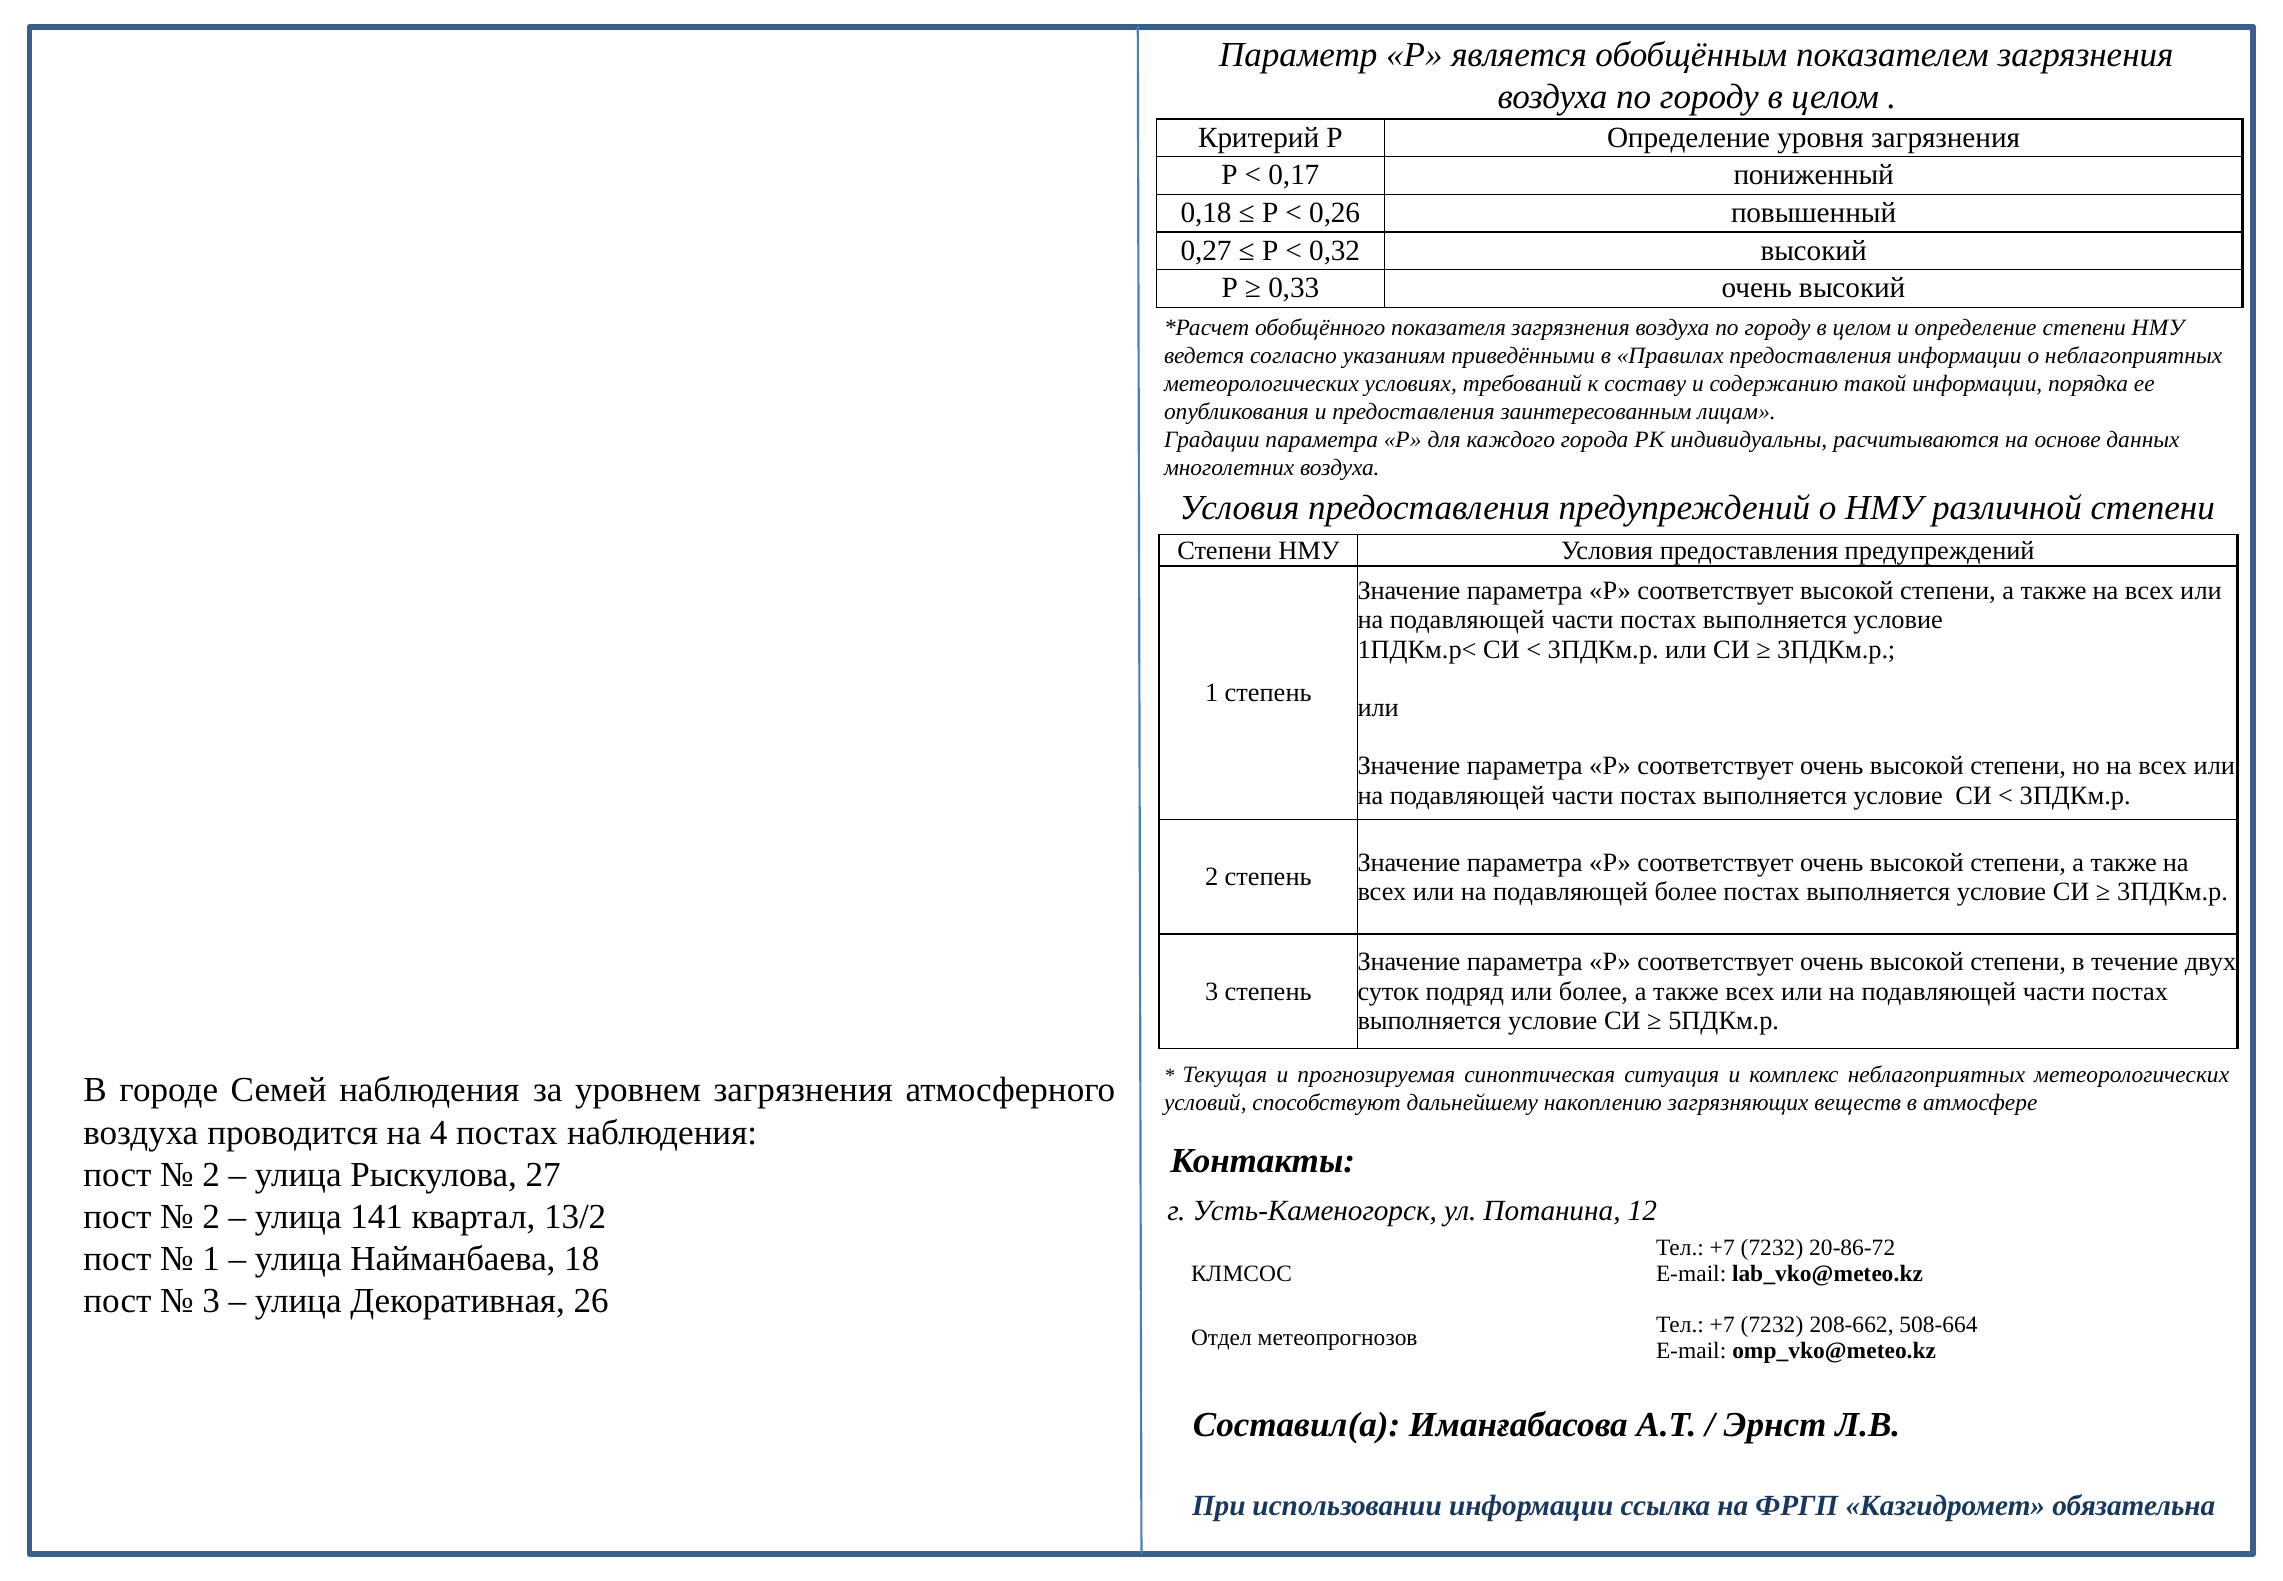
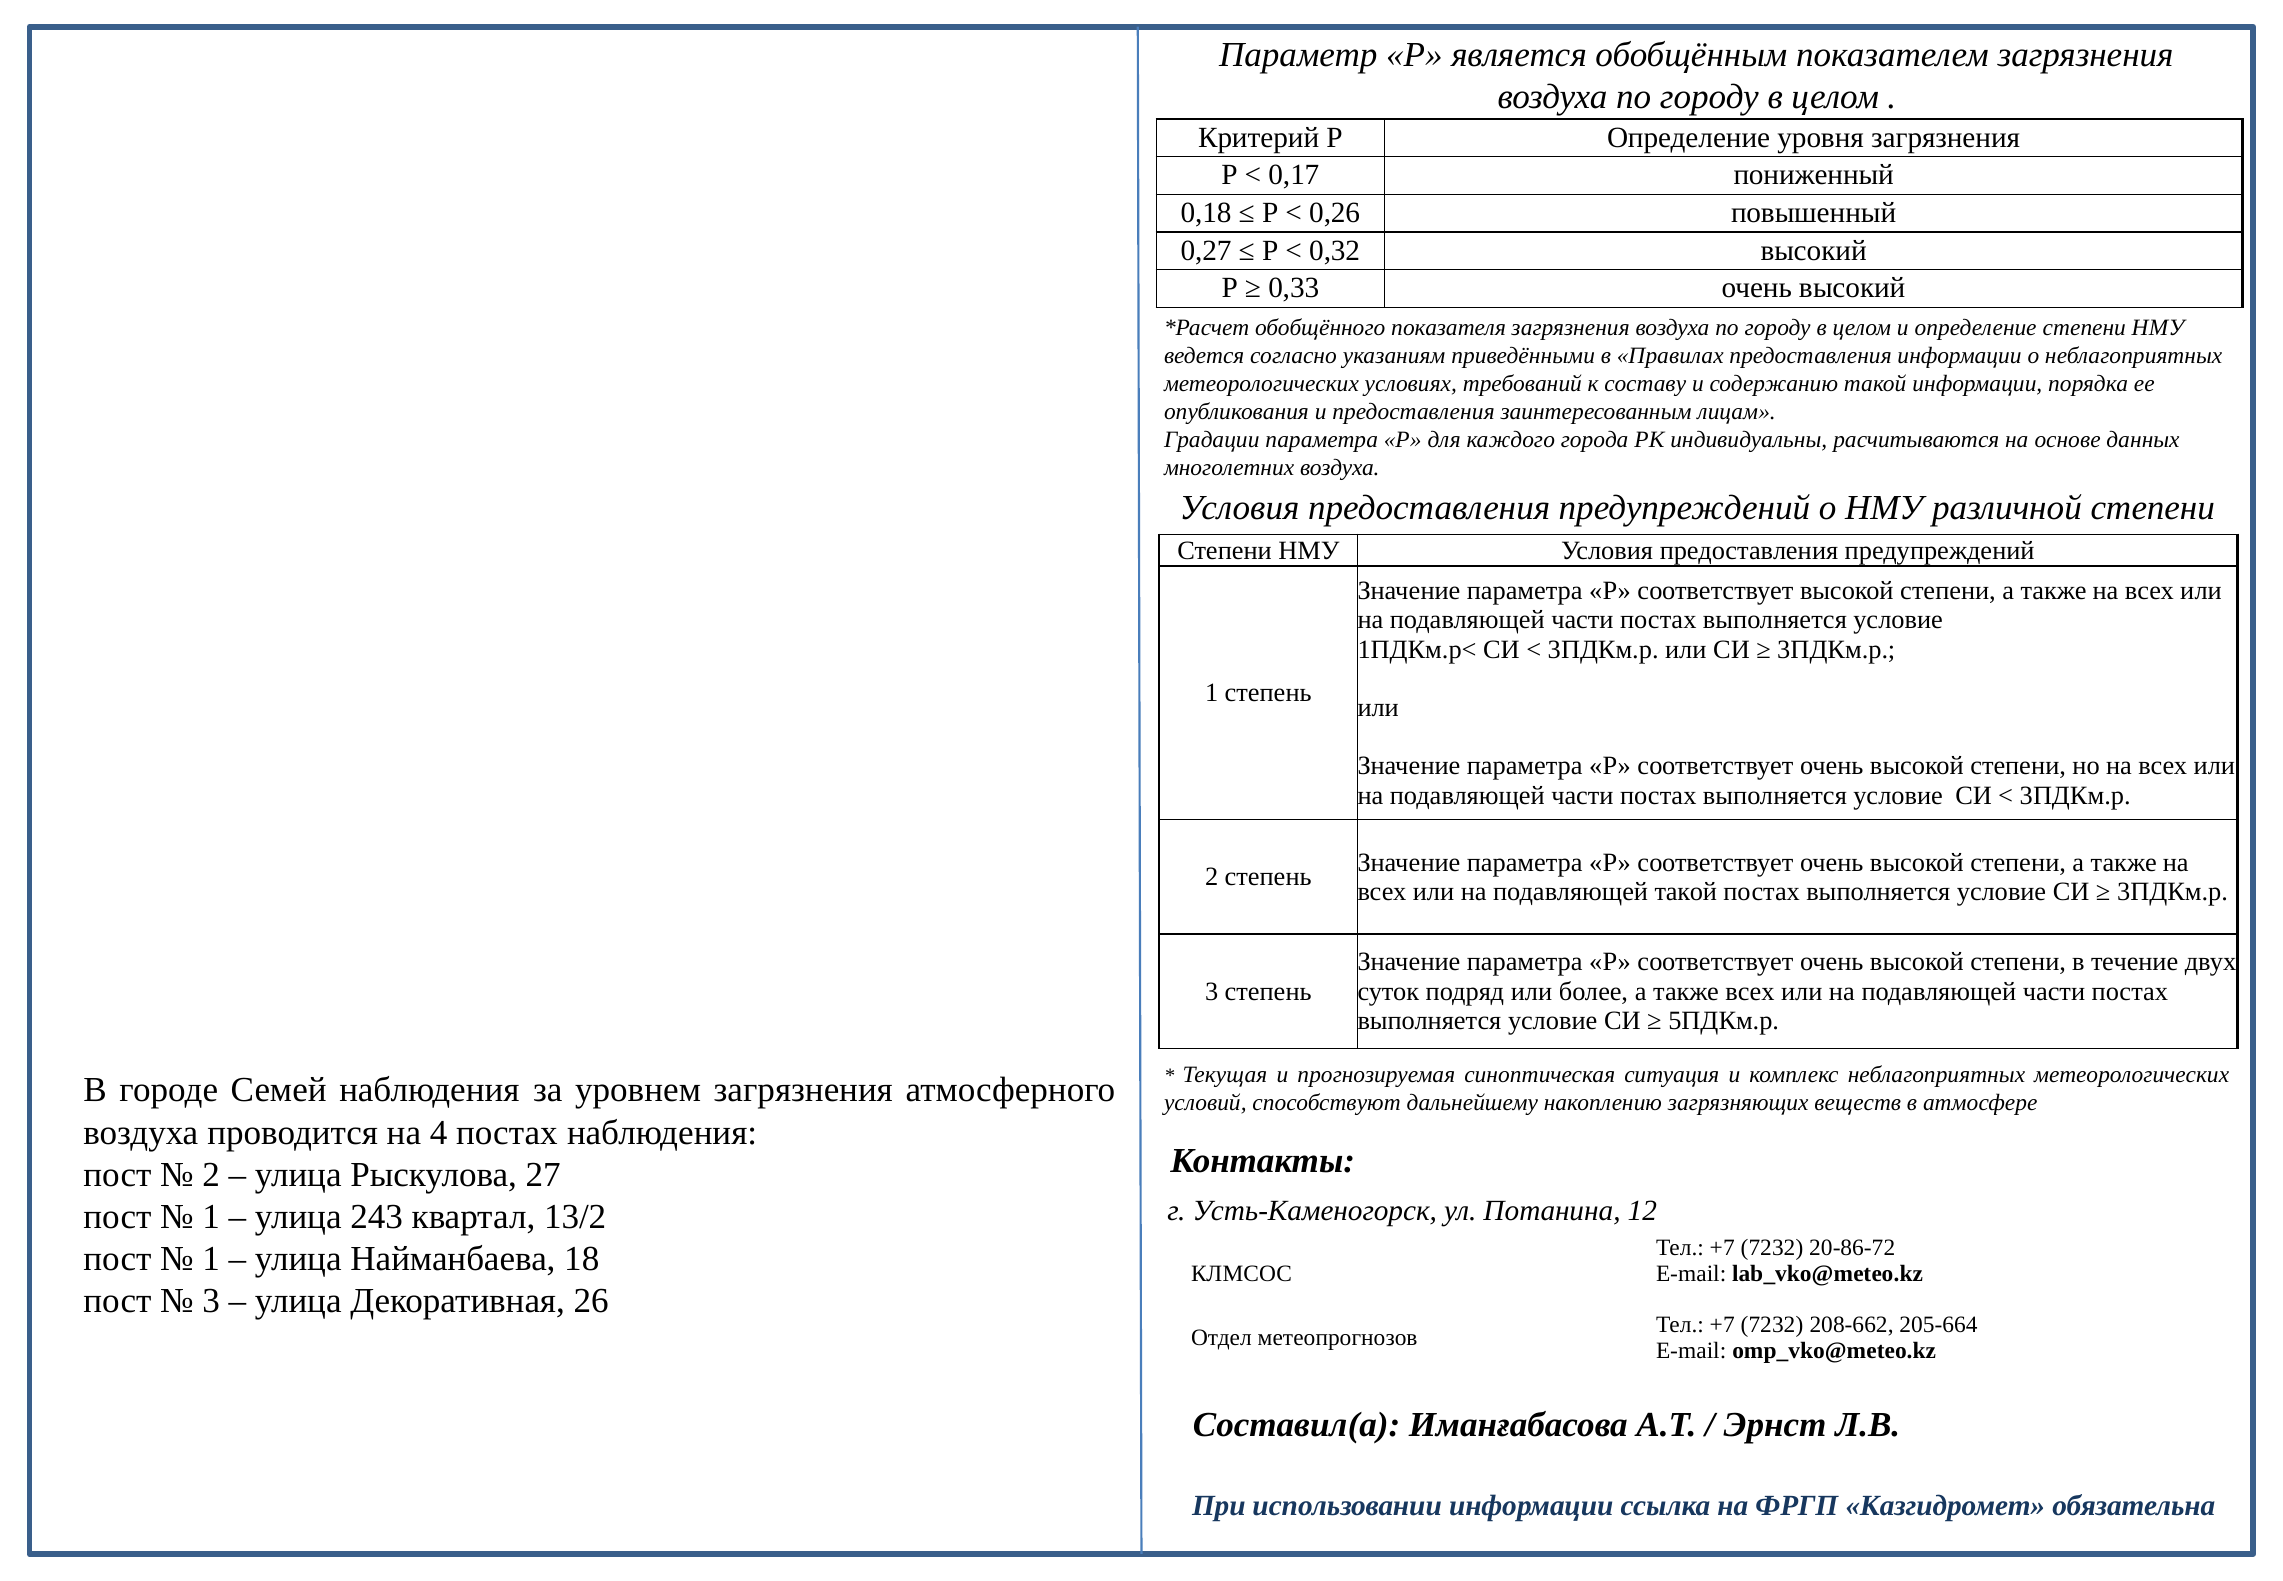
подавляющей более: более -> такой (1686, 891)
2: 2 -> 1 (211, 1216)
141: 141 -> 243 (377, 1216)
508-664: 508-664 -> 205-664 (1938, 1324)
